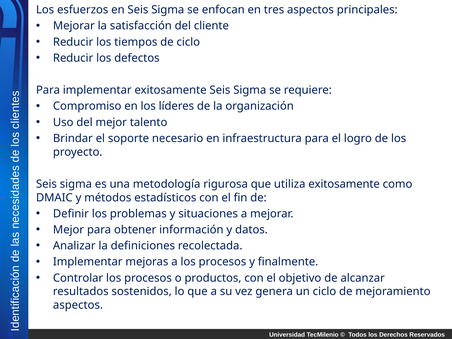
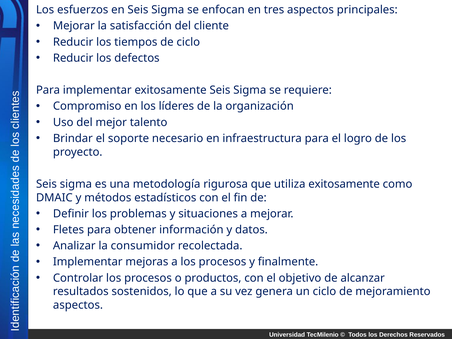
Mejor: Mejor -> Fletes (69, 230)
definiciones: definiciones -> consumidor (143, 246)
